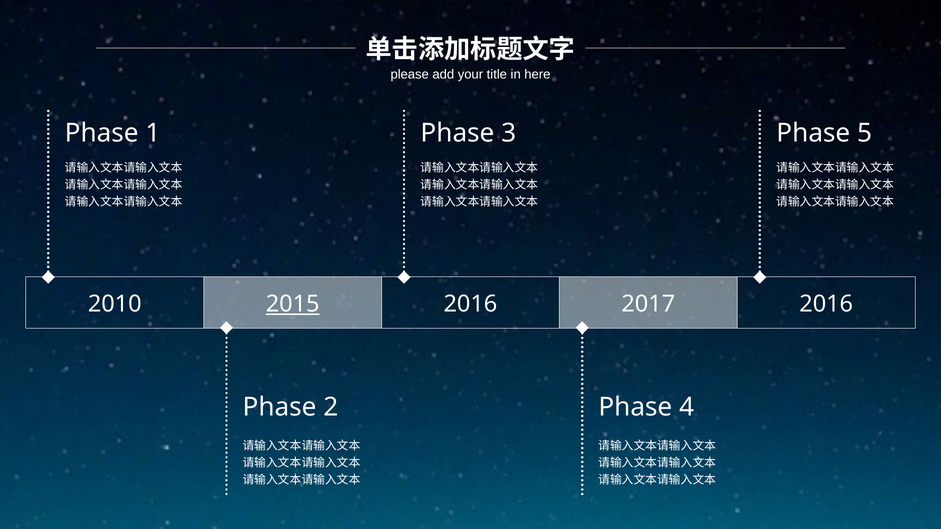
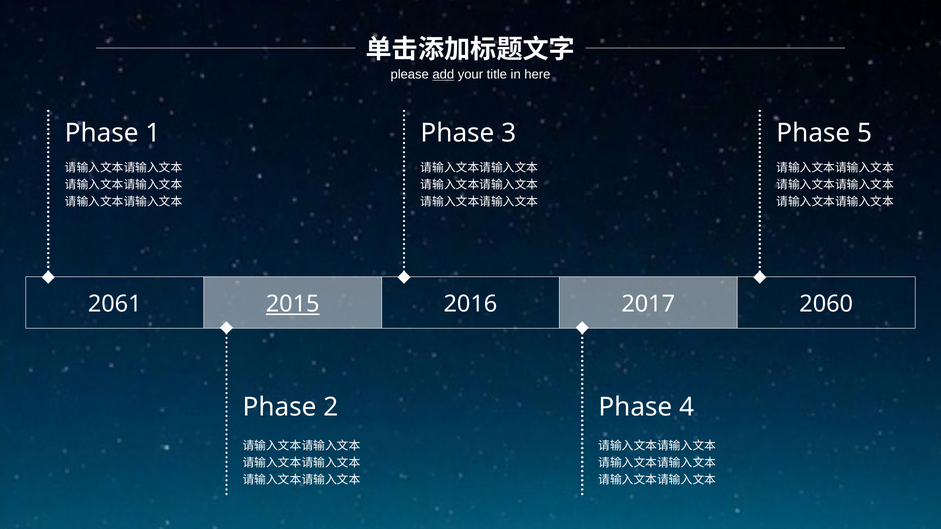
add underline: none -> present (443, 75)
2010: 2010 -> 2061 (115, 304)
2017 2016: 2016 -> 2060 (826, 304)
